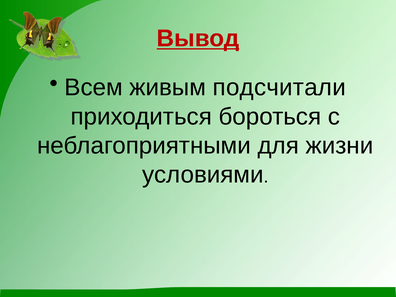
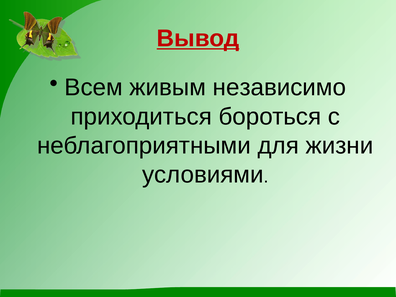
подсчитали: подсчитали -> независимо (279, 87)
